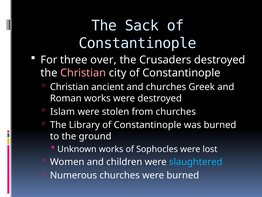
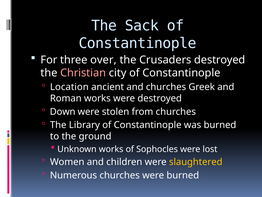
Christian: Christian -> Location (69, 87)
Islam: Islam -> Down (63, 111)
slaughtered colour: light blue -> yellow (196, 162)
